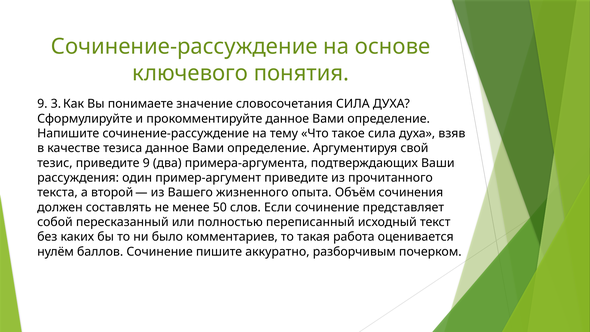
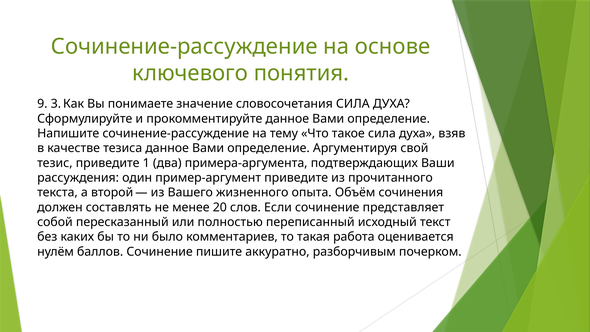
приведите 9: 9 -> 1 (146, 163)
50: 50 -> 20 (220, 207)
